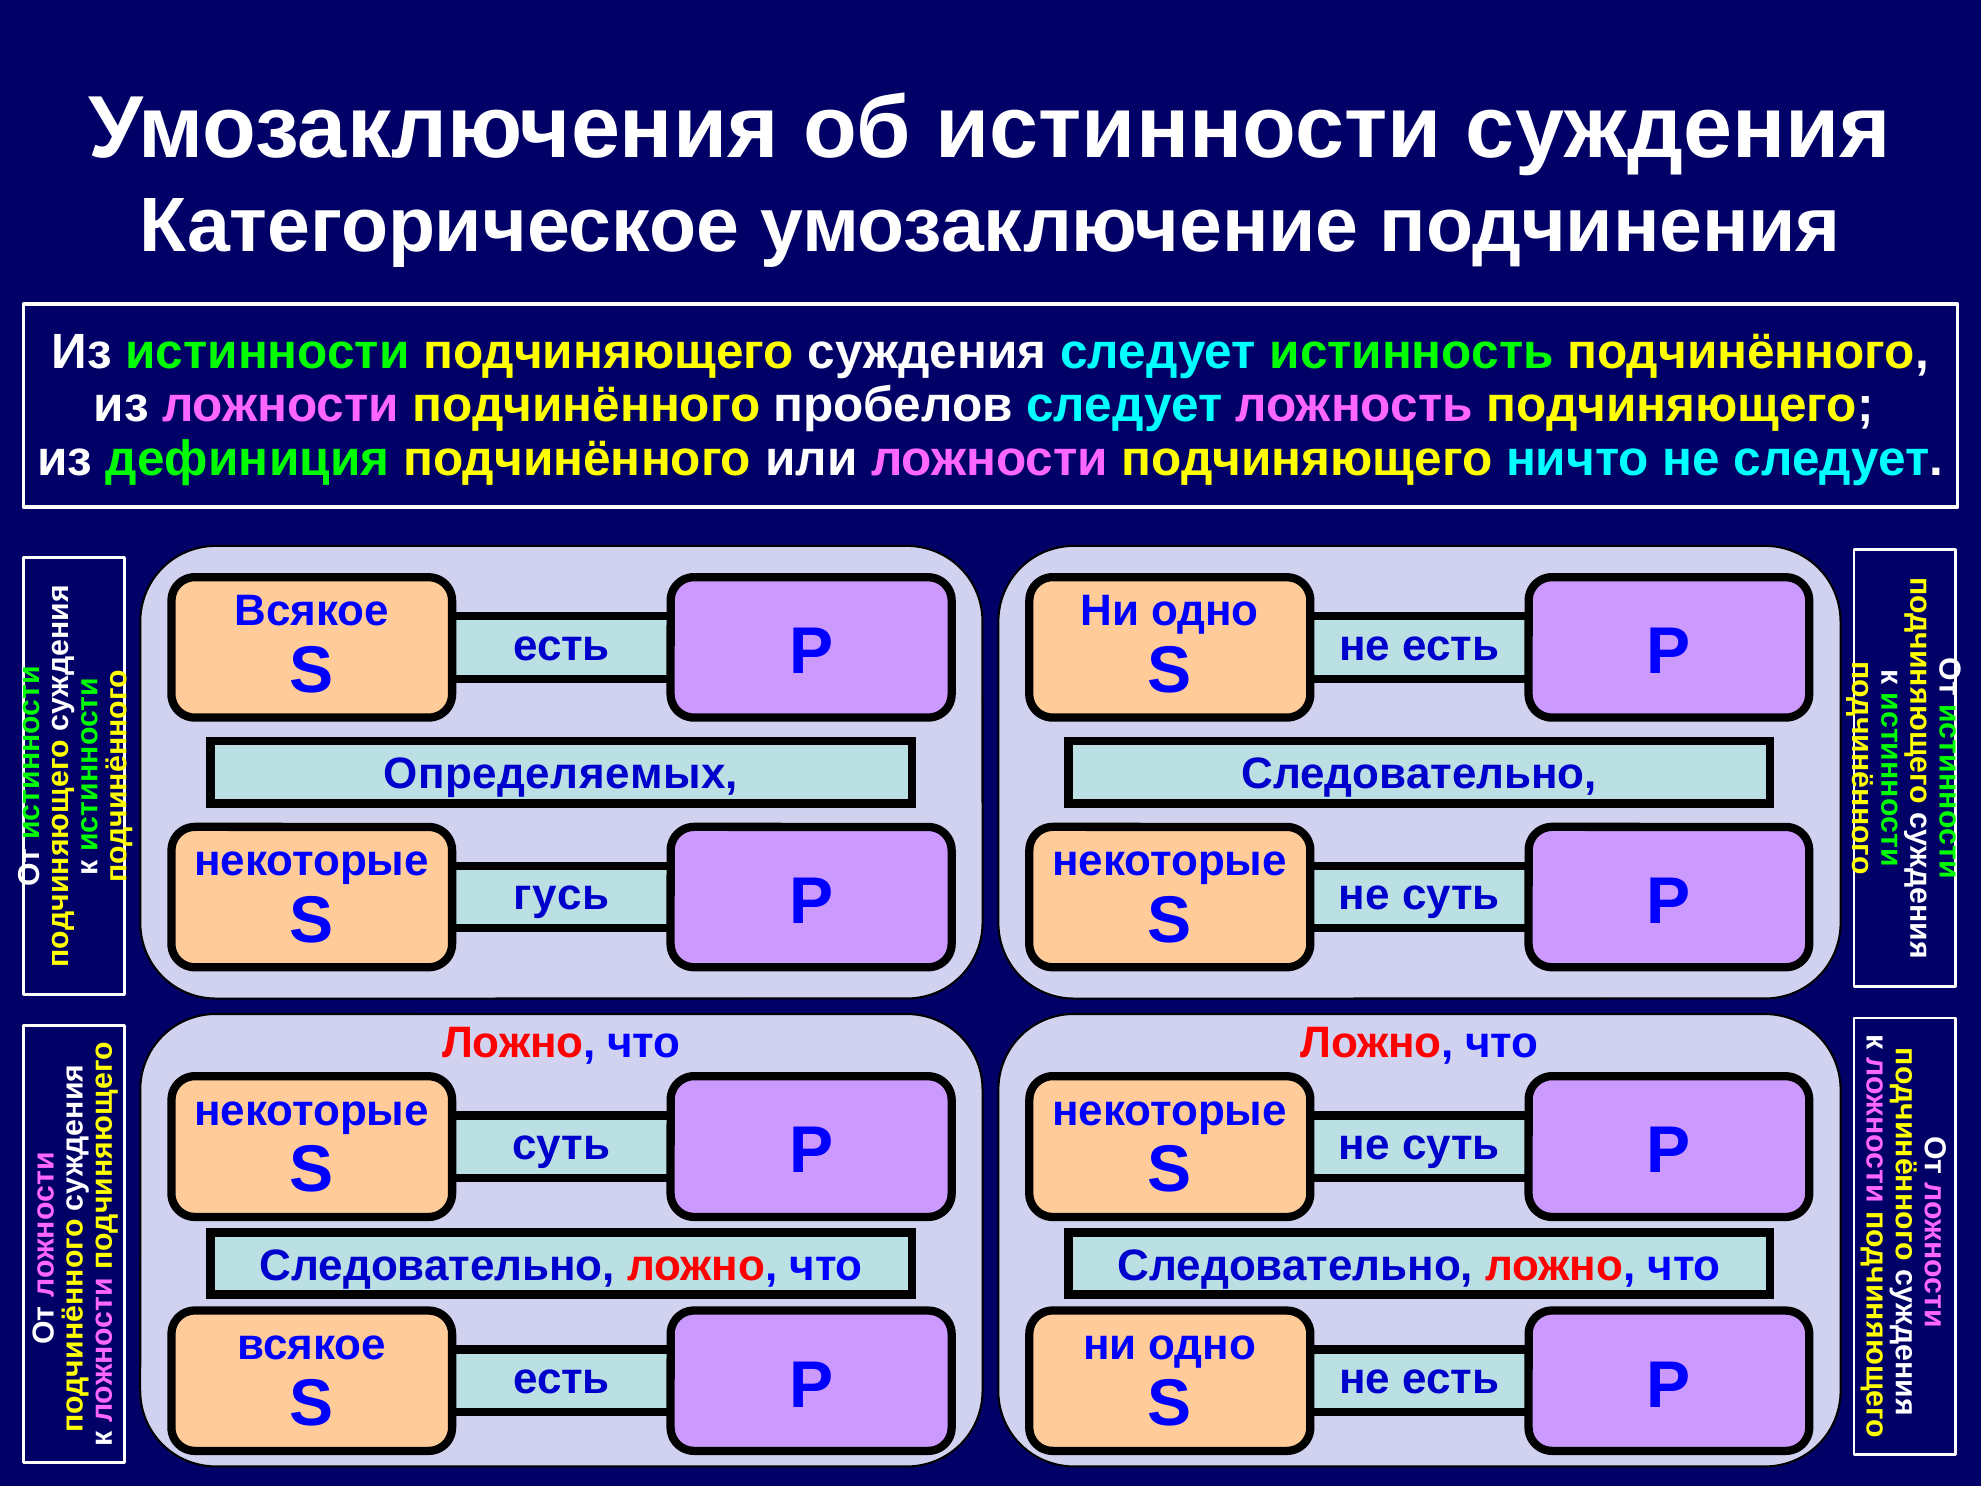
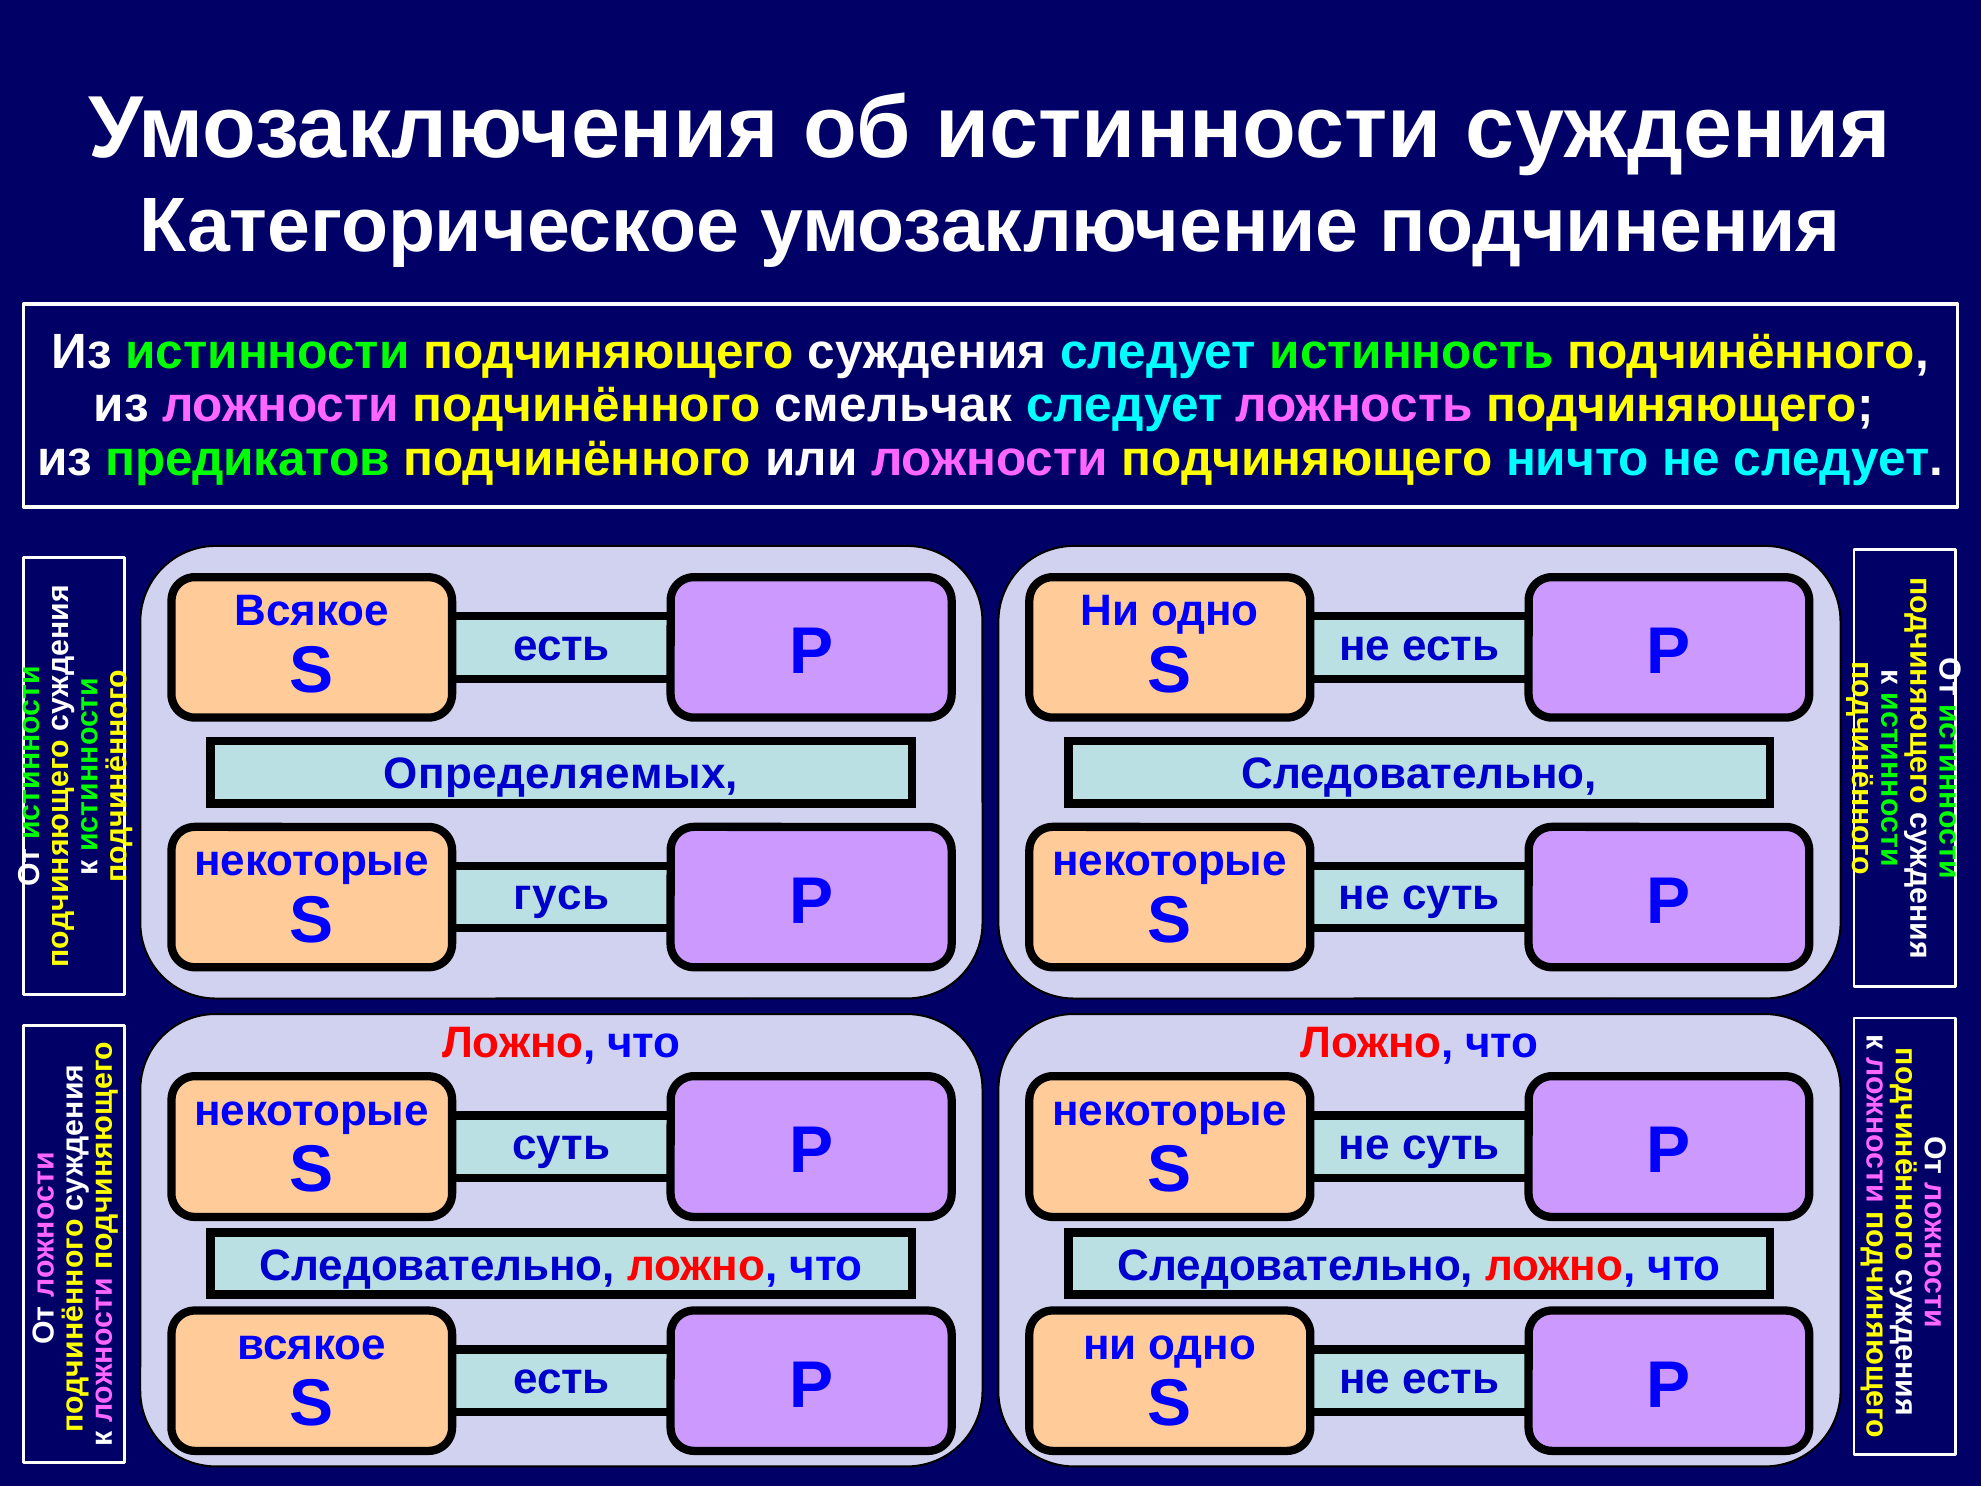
пробелов: пробелов -> смельчак (893, 405)
дефиниция: дефиниция -> предикатов (248, 459)
